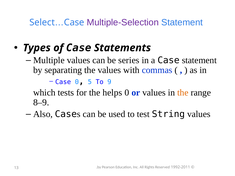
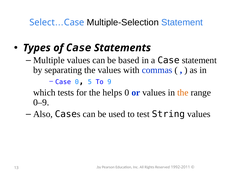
Multiple-Selection colour: purple -> black (123, 22)
series: series -> based (129, 60)
8–9: 8–9 -> 0–9 (41, 103)
